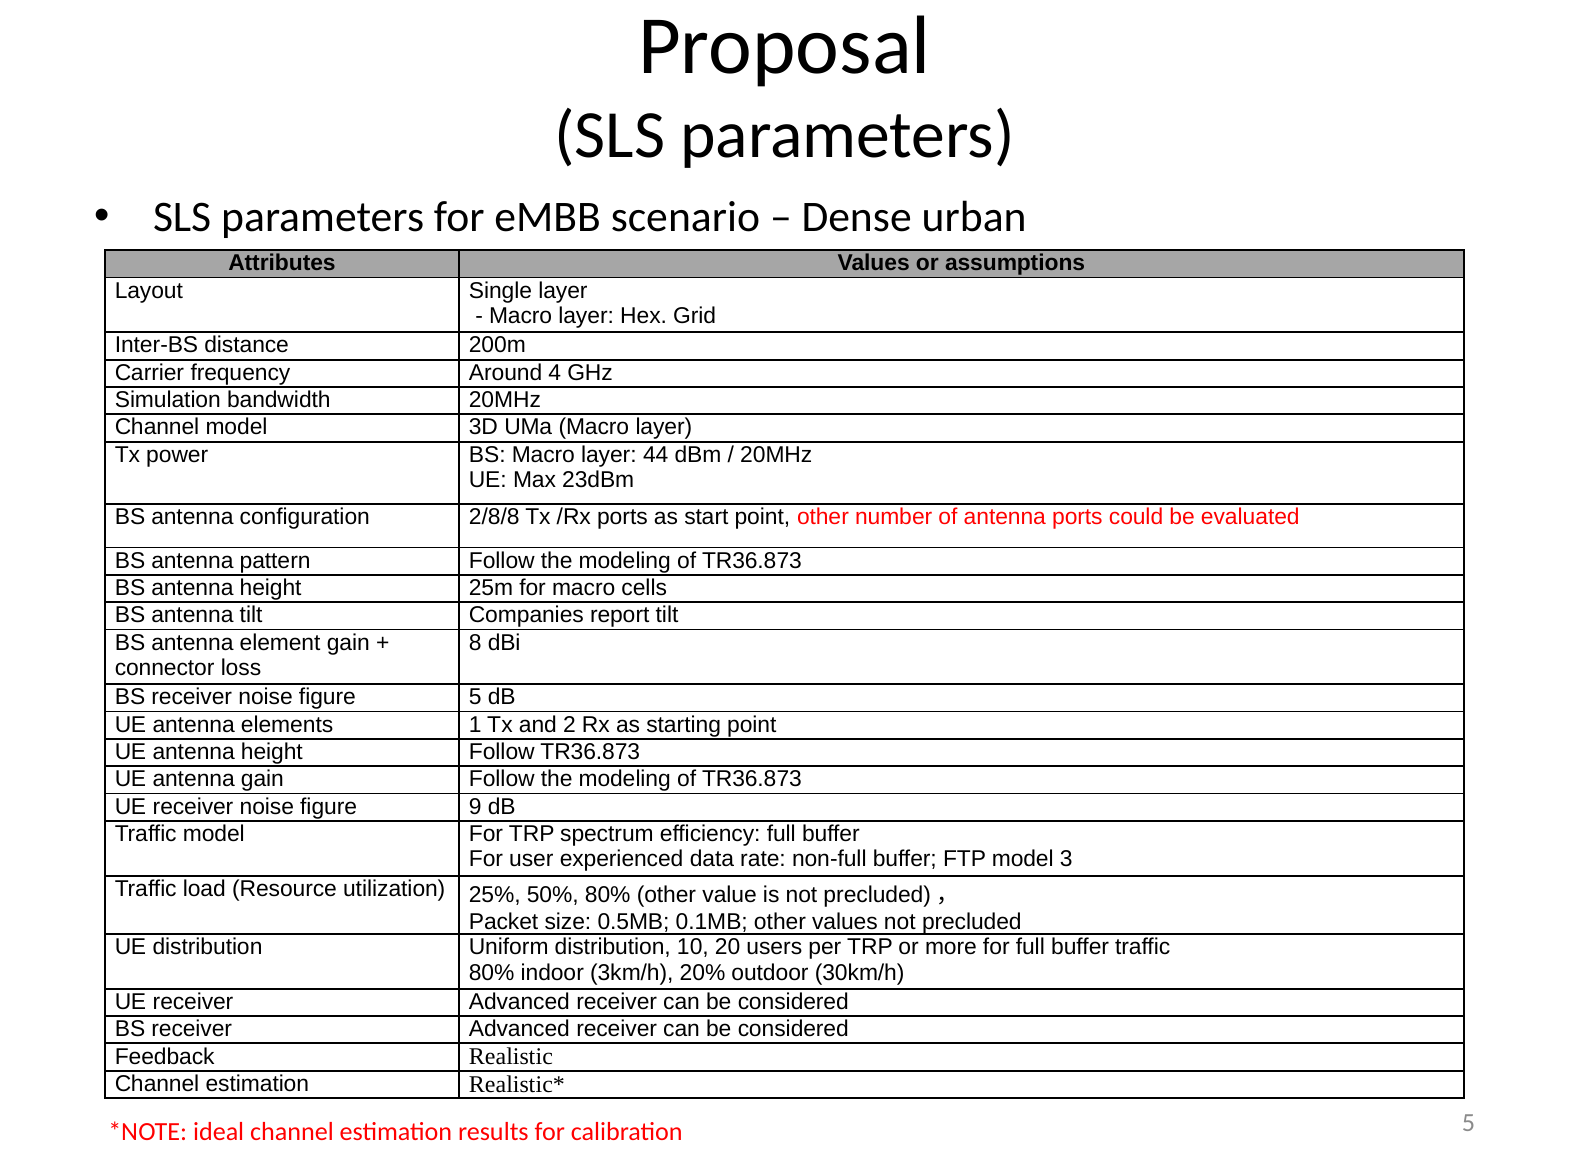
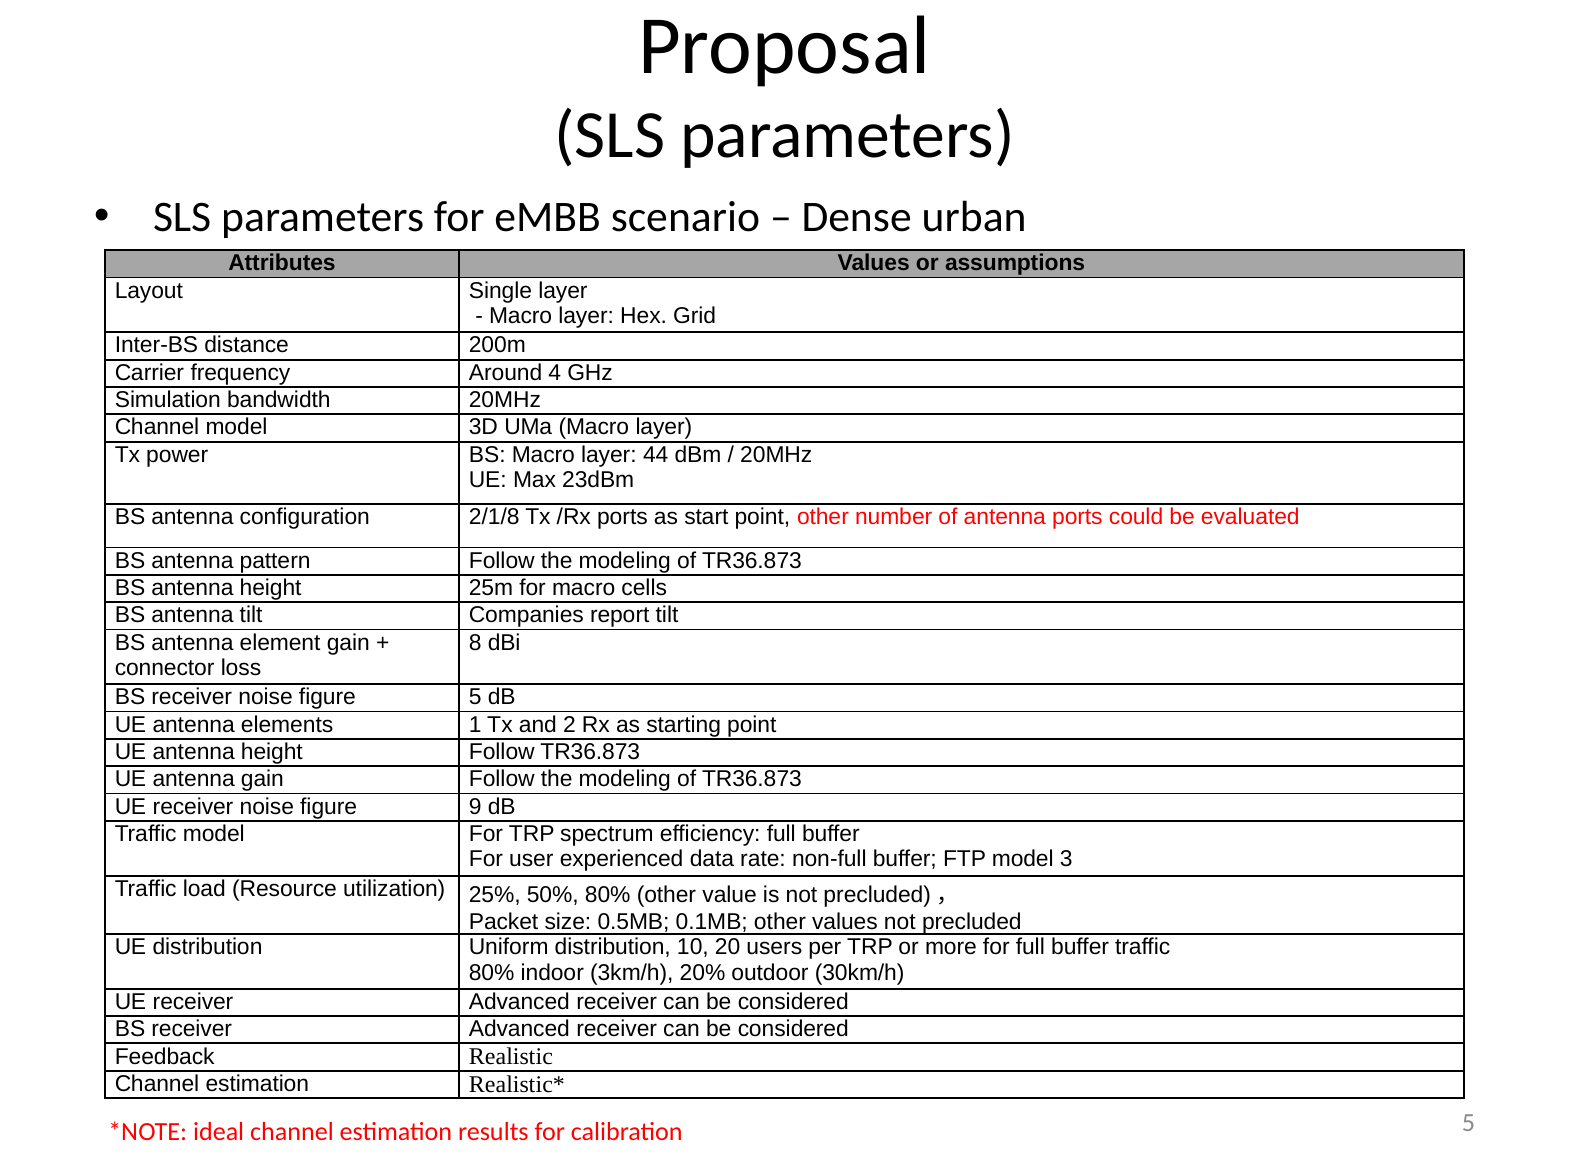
2/8/8: 2/8/8 -> 2/1/8 (494, 517)
